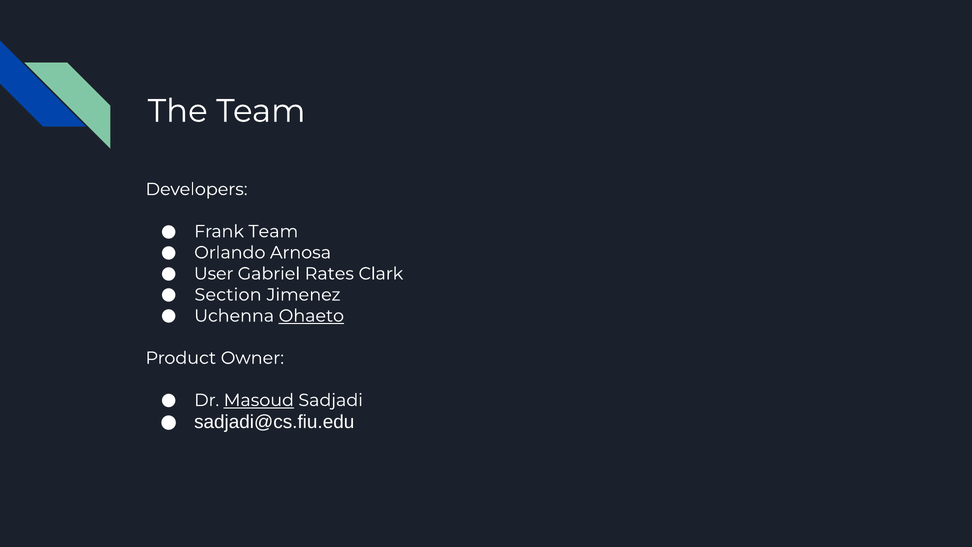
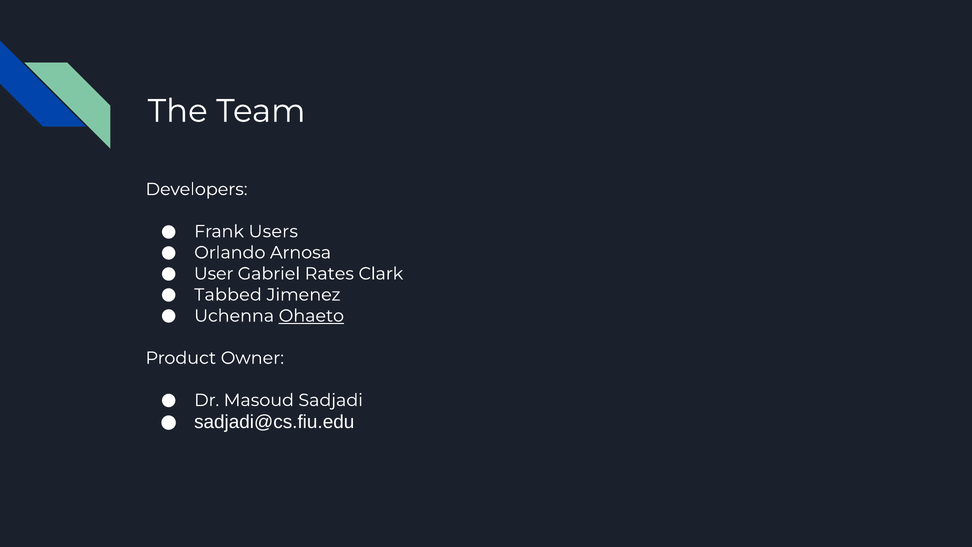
Frank Team: Team -> Users (273, 231)
Section: Section -> Tabbed (228, 295)
Masoud underline: present -> none (259, 400)
